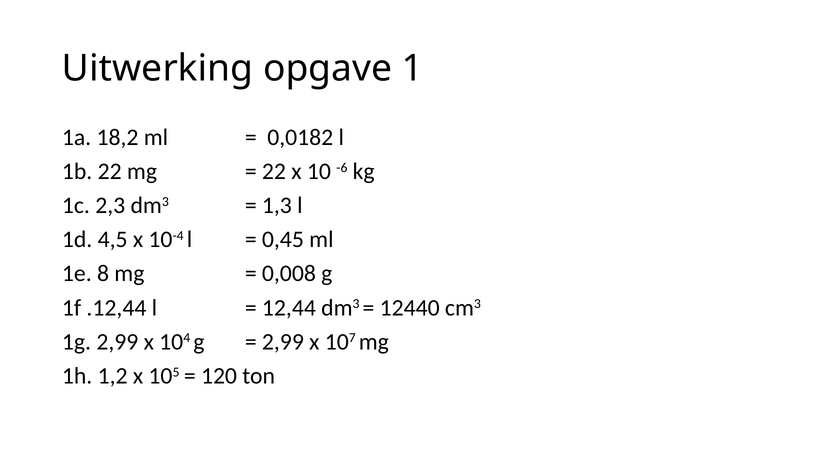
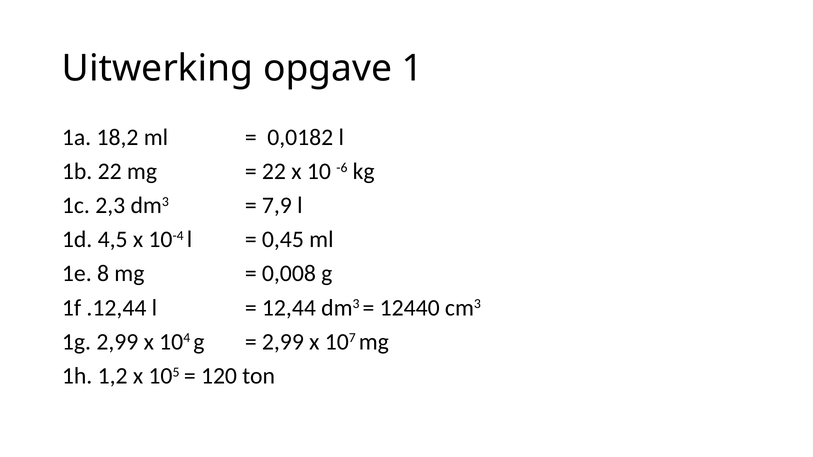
1,3: 1,3 -> 7,9 (277, 206)
